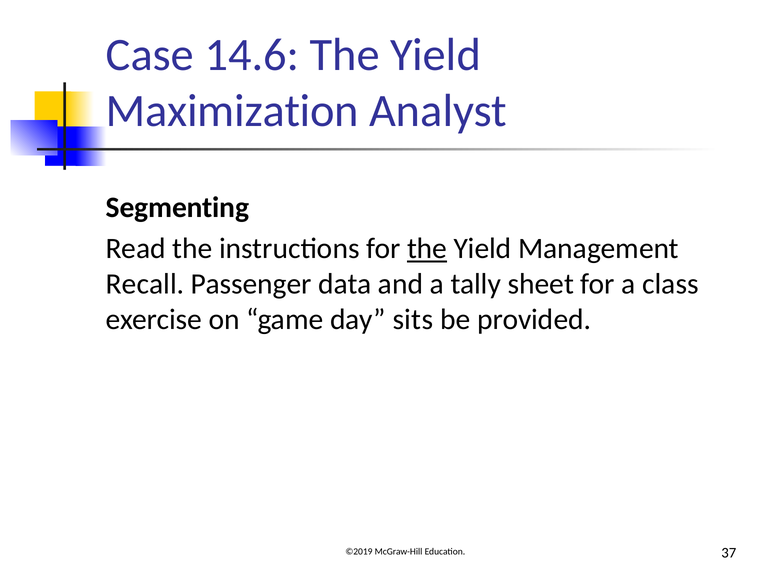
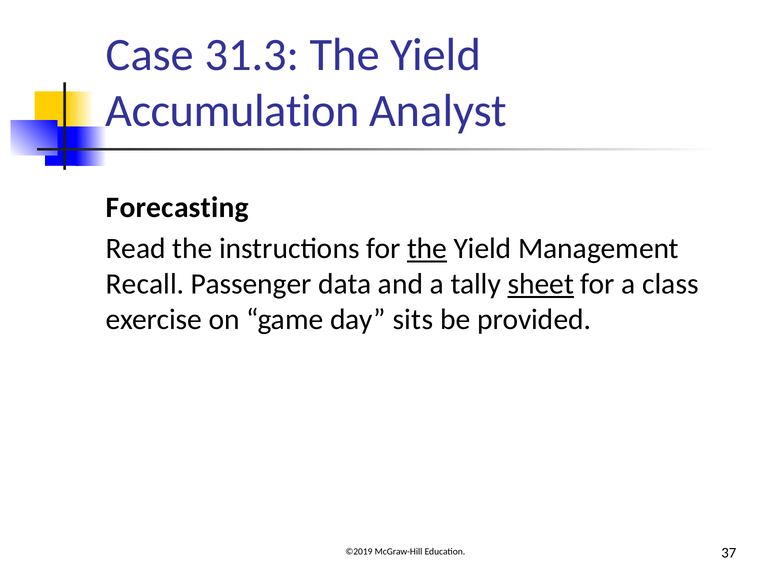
14.6: 14.6 -> 31.3 (252, 55)
Maximization: Maximization -> Accumulation (232, 111)
Segmenting: Segmenting -> Forecasting (177, 207)
sheet underline: none -> present (541, 284)
